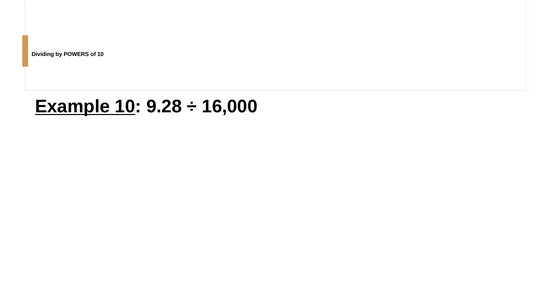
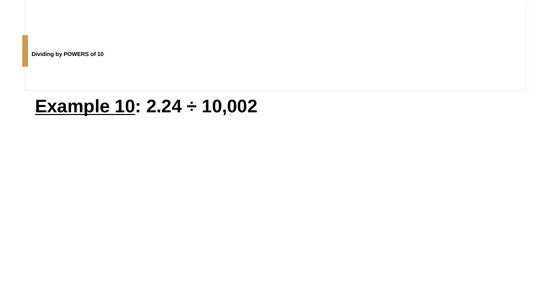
9.28: 9.28 -> 2.24 (164, 106)
16,000: 16,000 -> 10,002 (230, 106)
